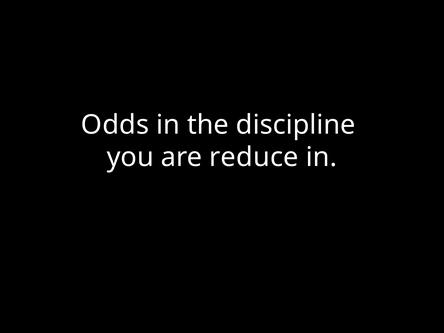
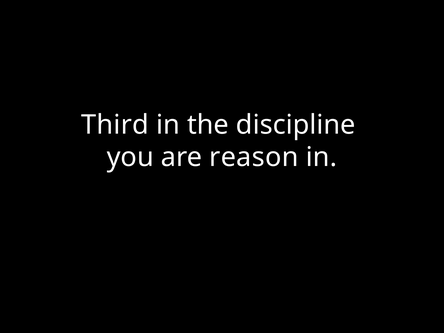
Odds: Odds -> Third (115, 125)
reduce: reduce -> reason (254, 157)
